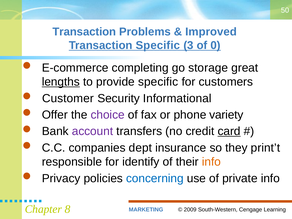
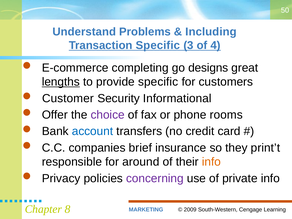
Transaction: Transaction -> Understand (84, 32)
Improved: Improved -> Including (211, 32)
0: 0 -> 4 (216, 45)
storage: storage -> designs (208, 68)
variety: variety -> rooms (226, 115)
account colour: purple -> blue (92, 131)
card underline: present -> none (229, 131)
dept: dept -> brief (140, 148)
identify: identify -> around (141, 162)
concerning colour: blue -> purple (155, 178)
